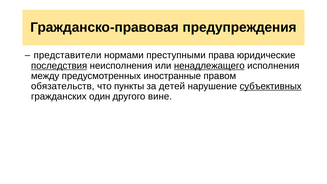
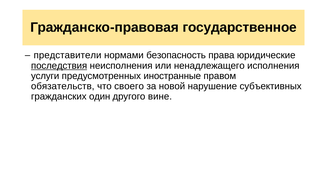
предупреждения: предупреждения -> государственное (240, 27)
преступными: преступными -> безопасность (176, 55)
ненадлежащего underline: present -> none (209, 66)
между: между -> услуги (45, 76)
пункты: пункты -> своего (129, 86)
детей: детей -> новой (172, 86)
субъективных underline: present -> none (271, 86)
